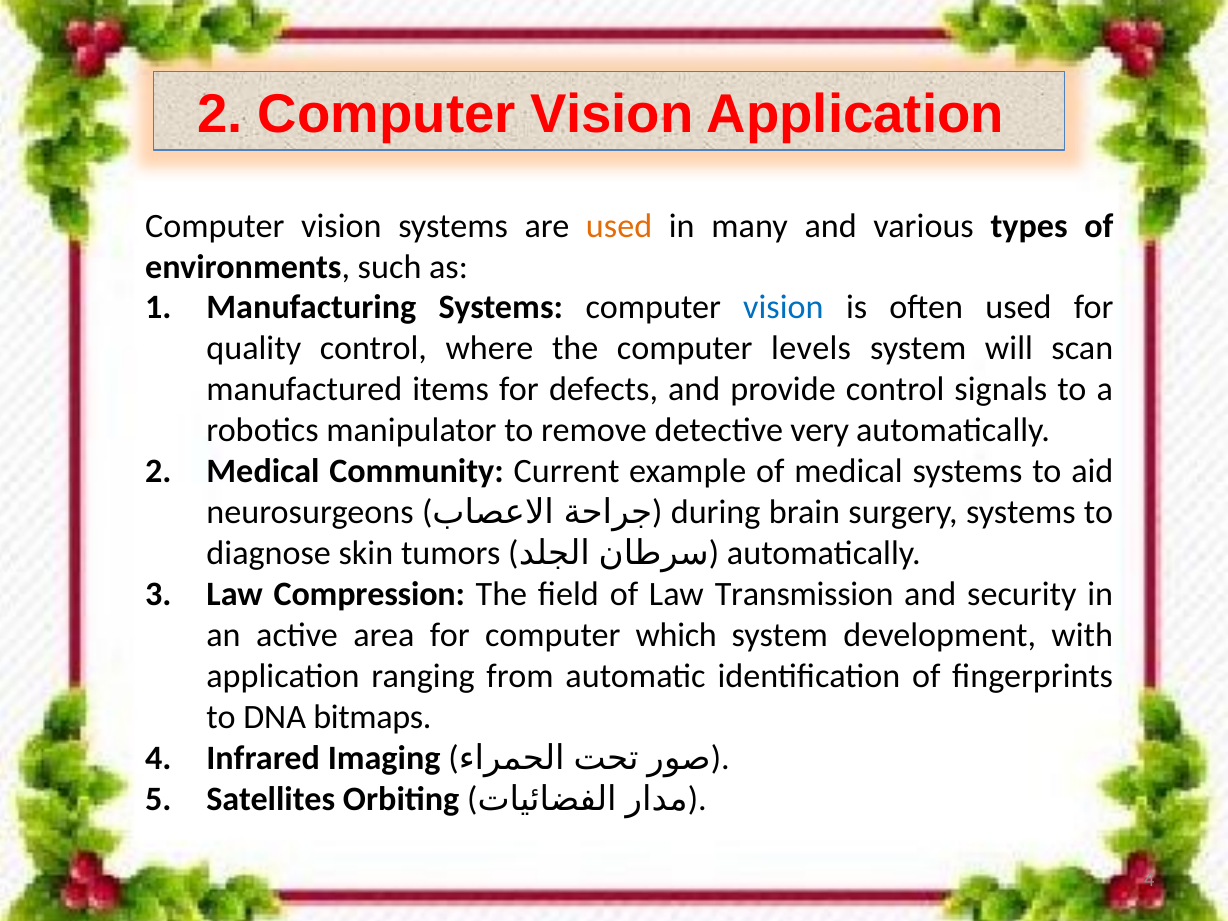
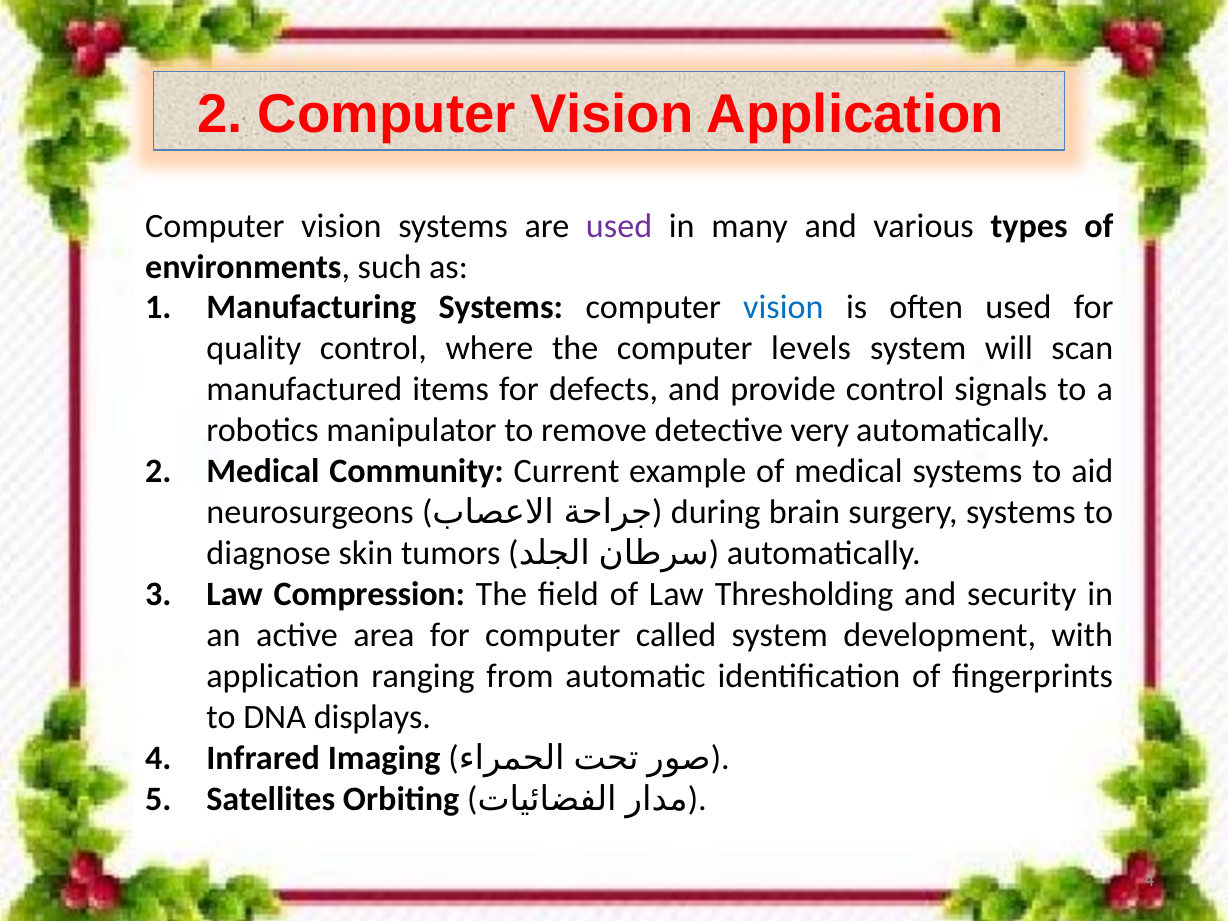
used colour: orange -> purple (619, 226)
Transmission: Transmission -> Thresholding (804, 594)
which: which -> called (676, 635)
bitmaps: bitmaps -> displays (372, 717)
